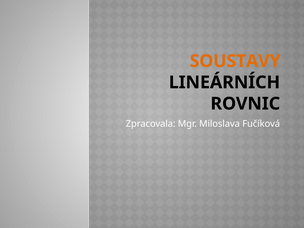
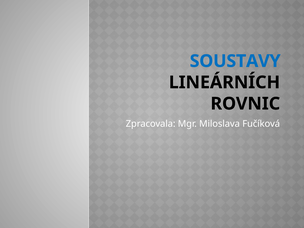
SOUSTAVY colour: orange -> blue (235, 61)
